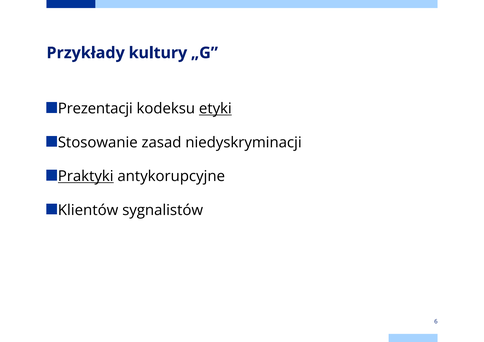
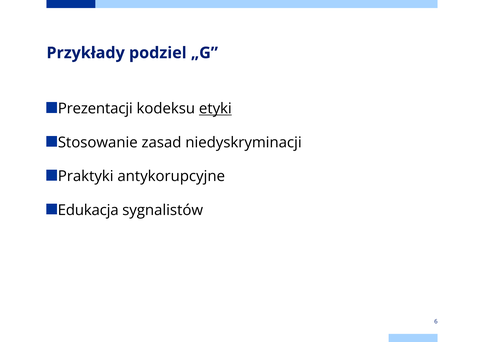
kultury: kultury -> podziel (158, 53)
Praktyki underline: present -> none (86, 176)
Klientów: Klientów -> Edukacja (88, 210)
